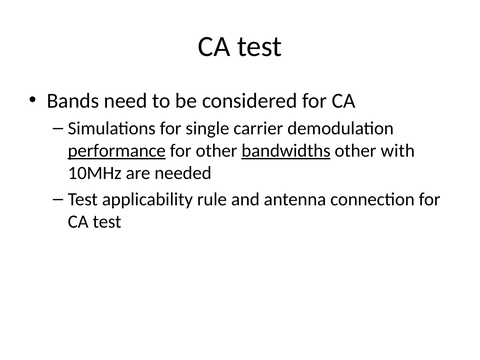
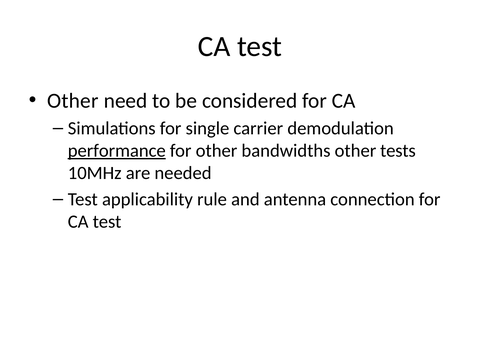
Bands: Bands -> Other (73, 101)
bandwidths underline: present -> none (286, 151)
with: with -> tests (398, 151)
